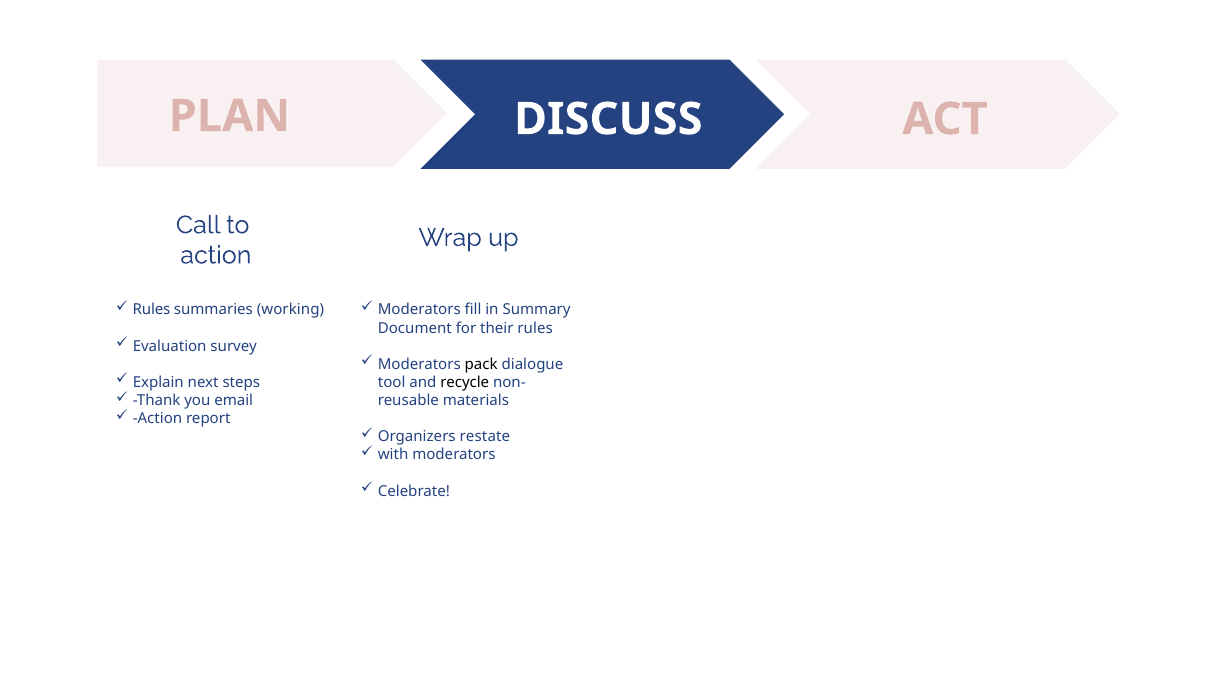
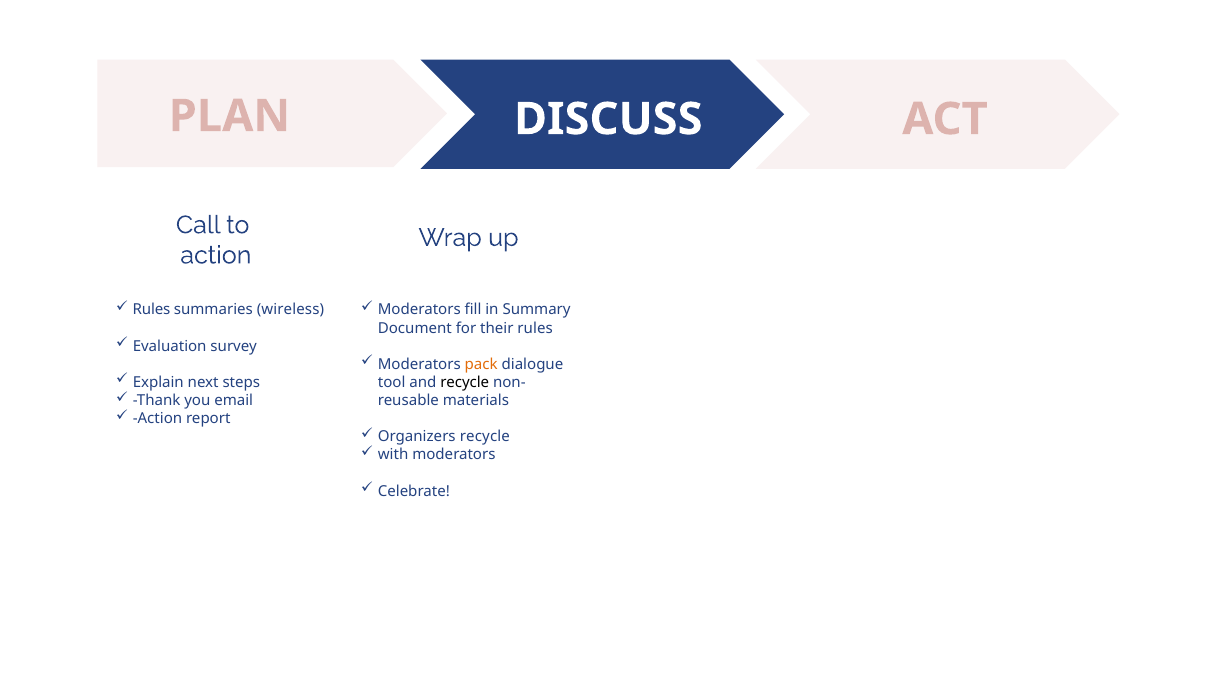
working: working -> wireless (290, 310)
pack colour: black -> orange (481, 364)
Organizers restate: restate -> recycle (485, 437)
